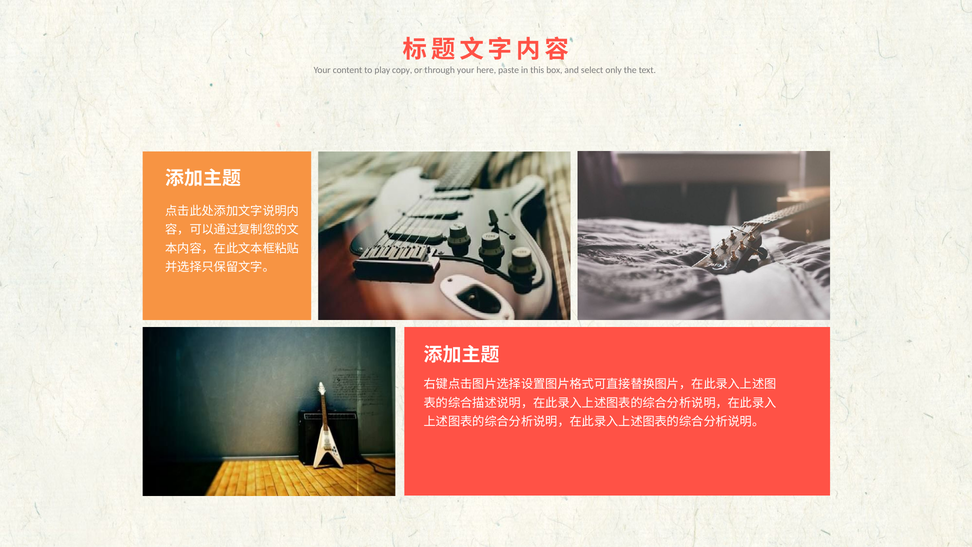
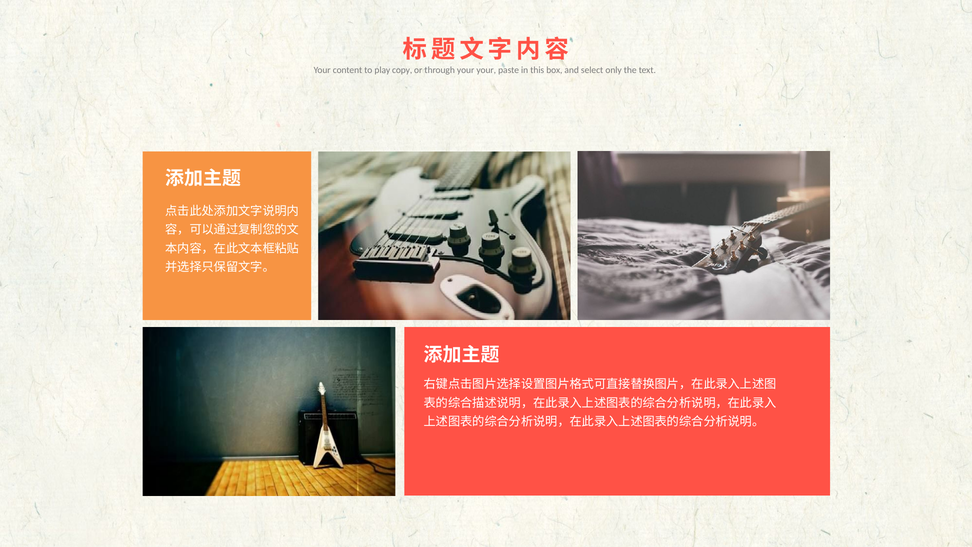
your here: here -> your (486, 70)
